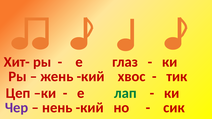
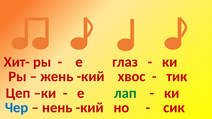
Чер colour: purple -> blue (17, 108)
